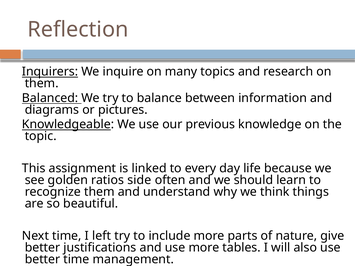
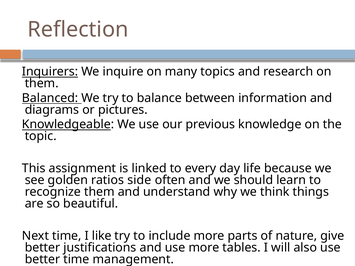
left: left -> like (102, 236)
